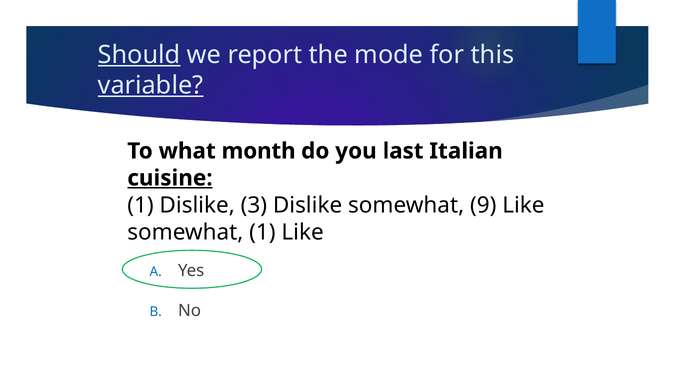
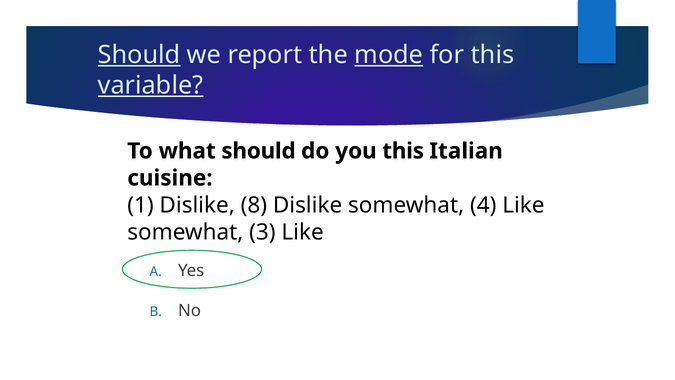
mode underline: none -> present (389, 55)
what month: month -> should (259, 151)
you last: last -> this (403, 151)
cuisine underline: present -> none (170, 178)
3: 3 -> 8 (254, 205)
9: 9 -> 4 (483, 205)
somewhat 1: 1 -> 3 (262, 232)
